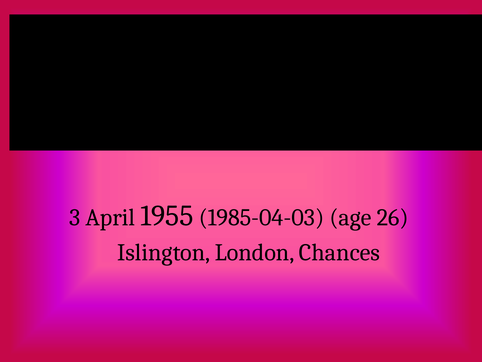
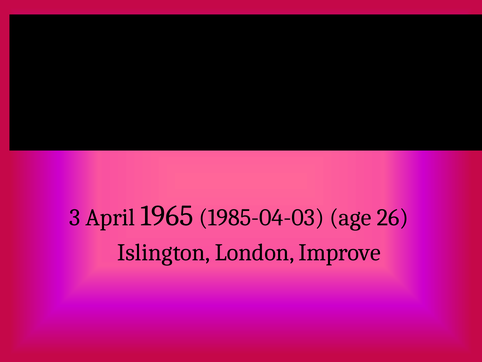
1955: 1955 -> 1965 (167, 216)
Chances: Chances -> Improve (340, 252)
